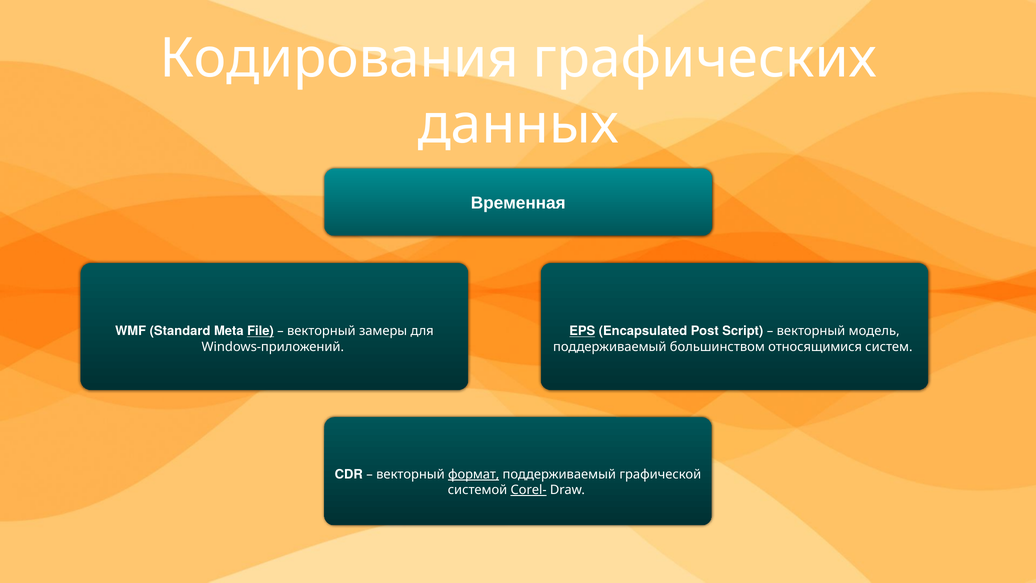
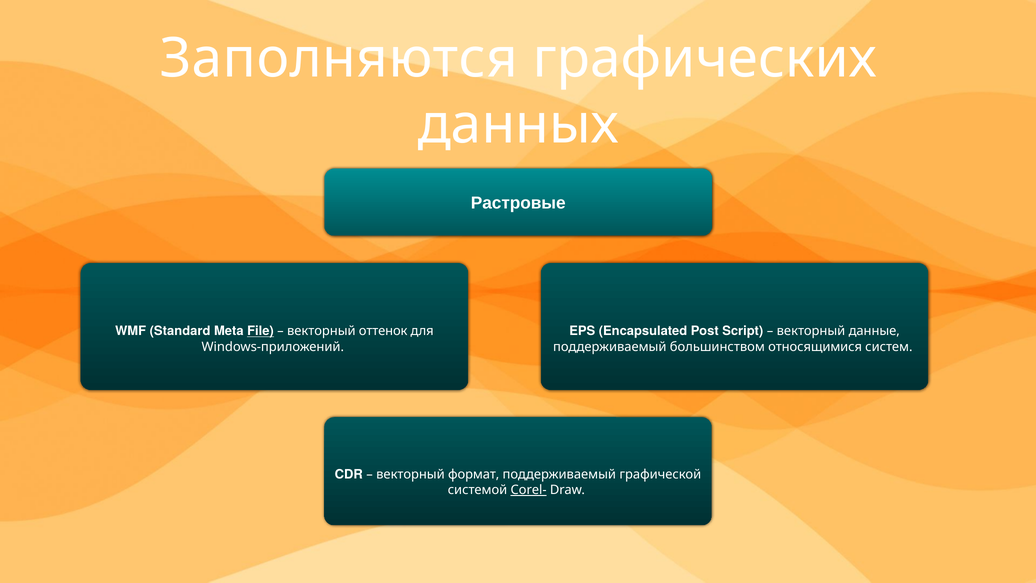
Кодирования: Кодирования -> Заполняются (339, 59)
Временная: Временная -> Растровые (518, 203)
замеры: замеры -> оттенок (383, 331)
EPS underline: present -> none (582, 331)
модель: модель -> данные (874, 331)
формат underline: present -> none (474, 474)
